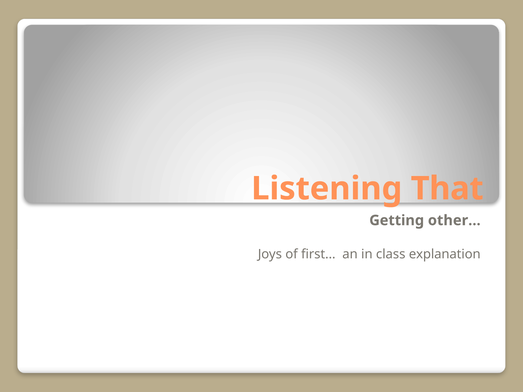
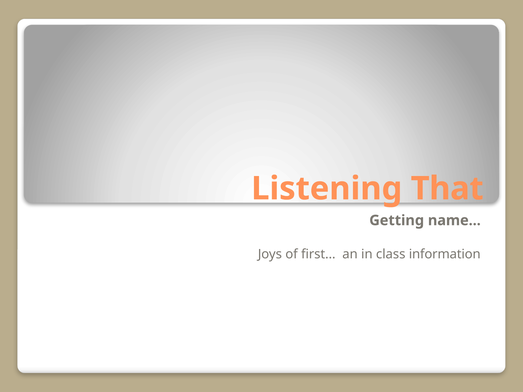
other: other -> name (454, 221)
explanation: explanation -> information (445, 254)
